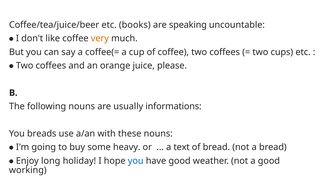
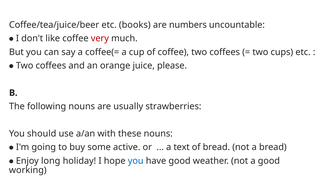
speaking: speaking -> numbers (188, 25)
very colour: orange -> red (100, 38)
informations: informations -> strawberries (173, 106)
breads: breads -> should (42, 133)
heavy: heavy -> active (127, 147)
